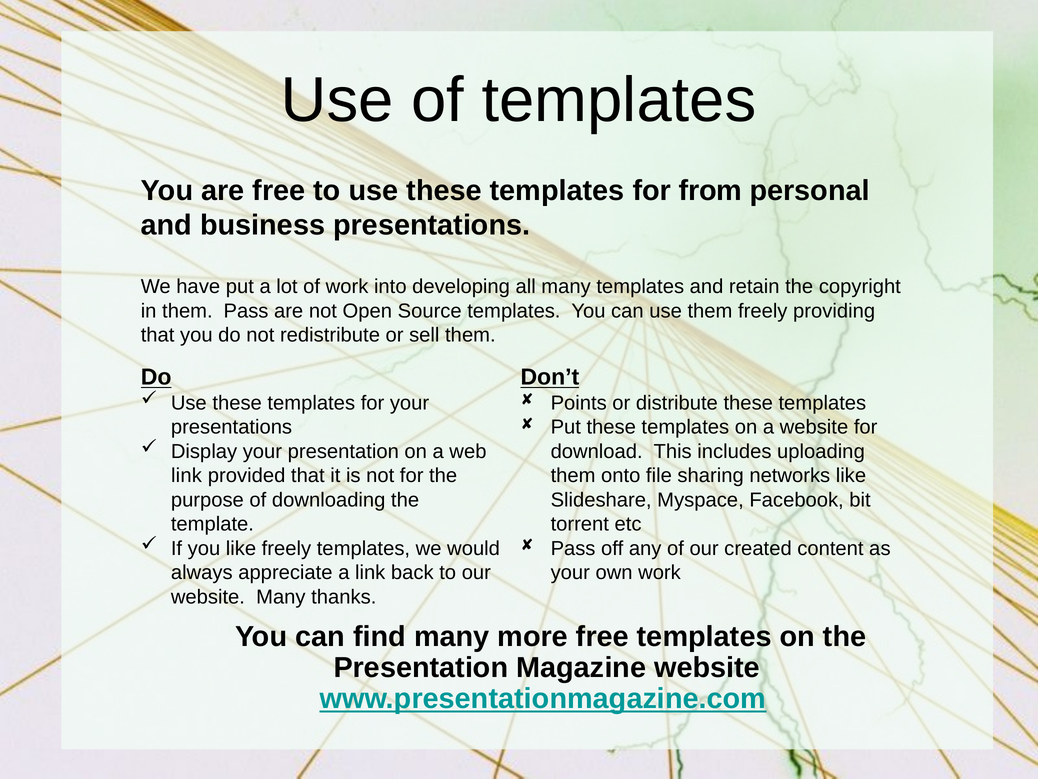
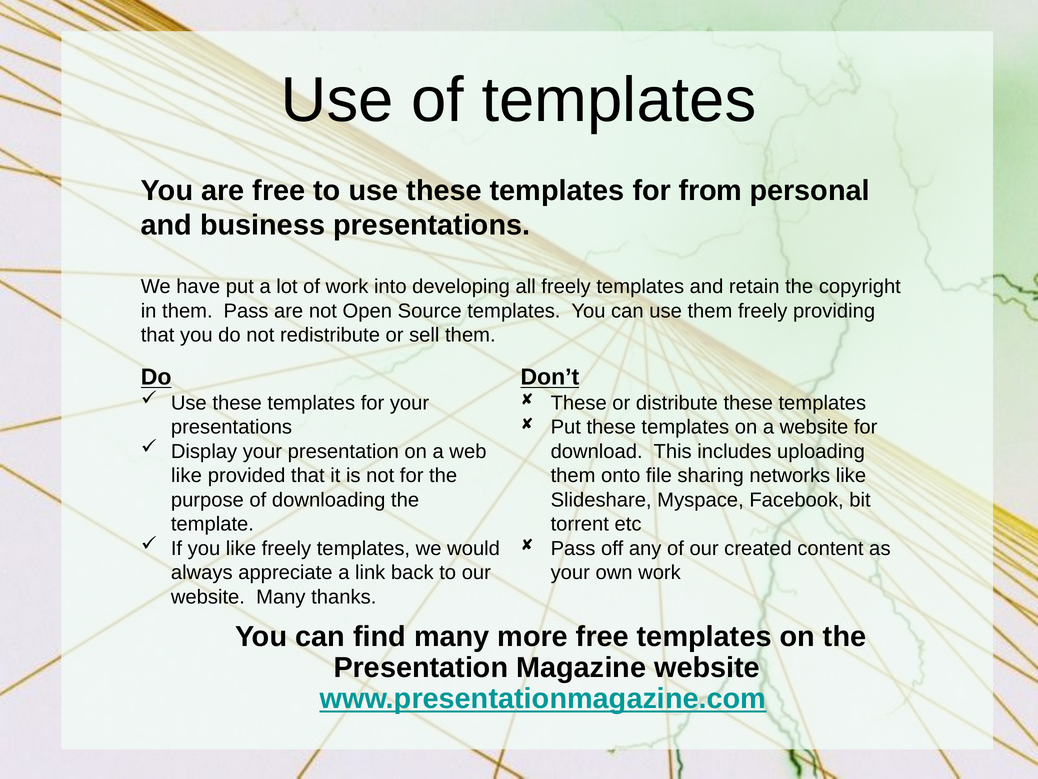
all many: many -> freely (566, 287)
Points: Points -> These (579, 403)
link: link -> like (187, 475)
